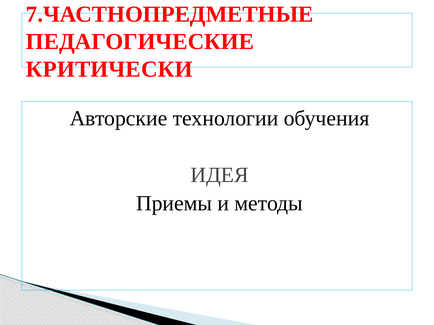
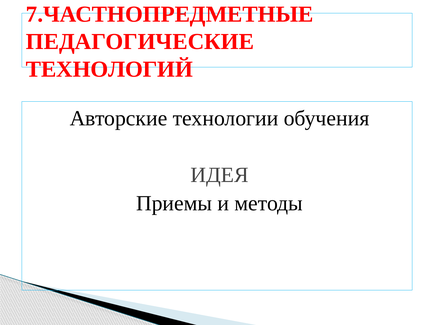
КРИТИЧЕСКИ: КРИТИЧЕСКИ -> ТЕХНОЛОГИЙ (109, 69)
